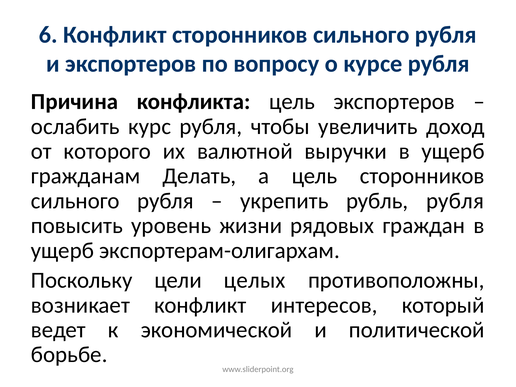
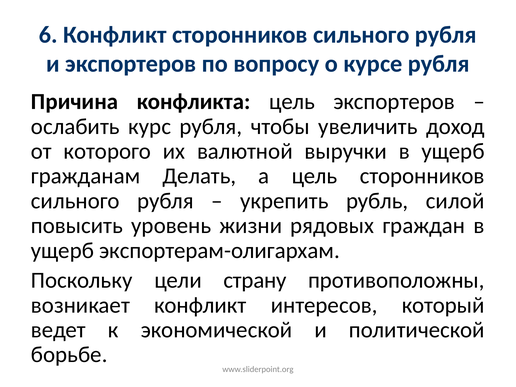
рубль рубля: рубля -> силой (455, 201)
целых: целых -> страну (255, 280)
